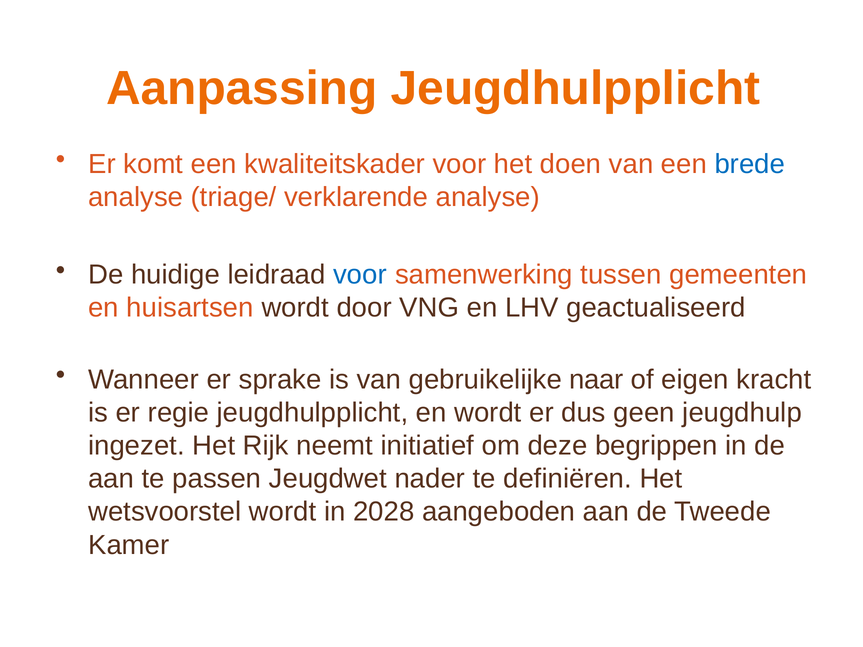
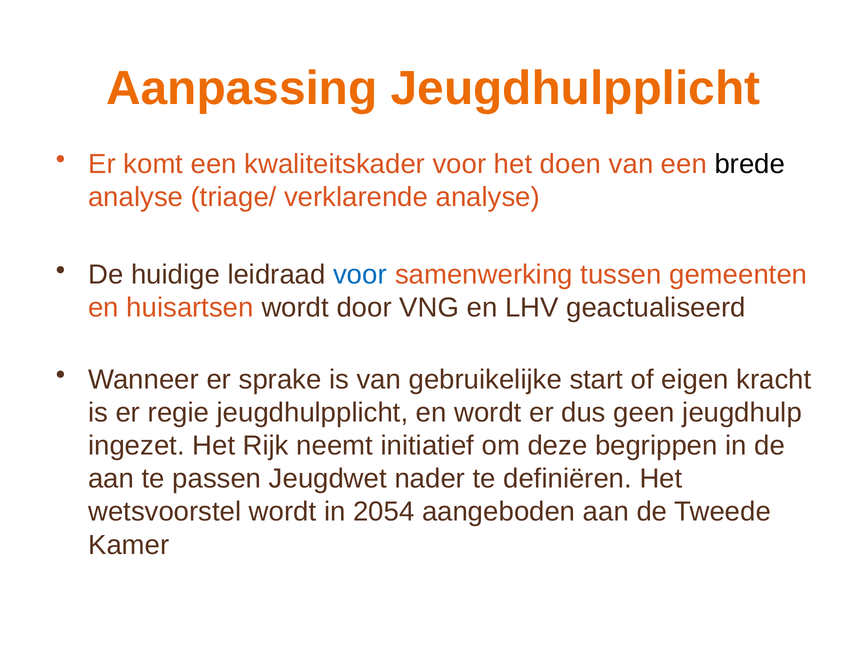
brede colour: blue -> black (750, 164)
naar: naar -> start (596, 380)
2028: 2028 -> 2054 (384, 512)
